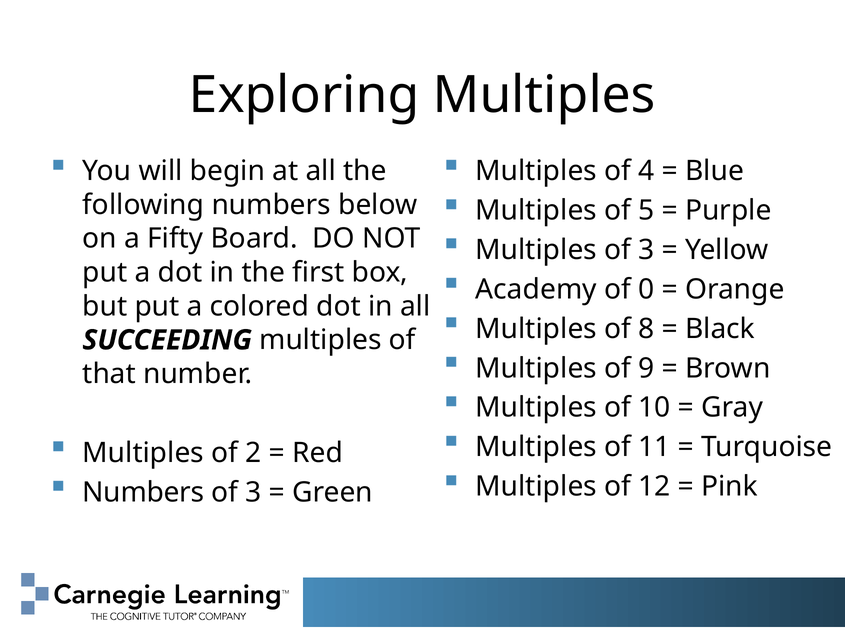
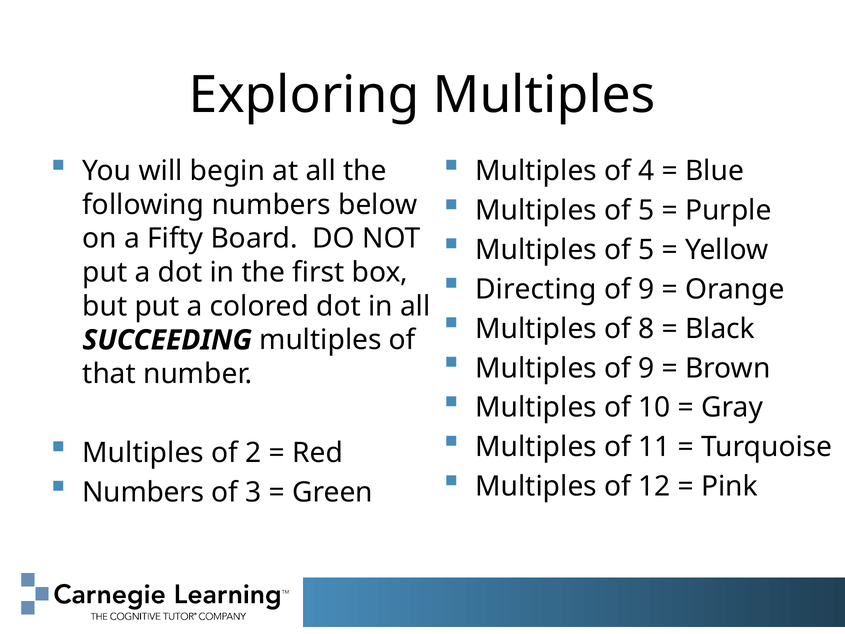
3: 3 -> 5 (646, 250)
Academy: Academy -> Directing (536, 289)
0: 0 -> 9 (646, 289)
